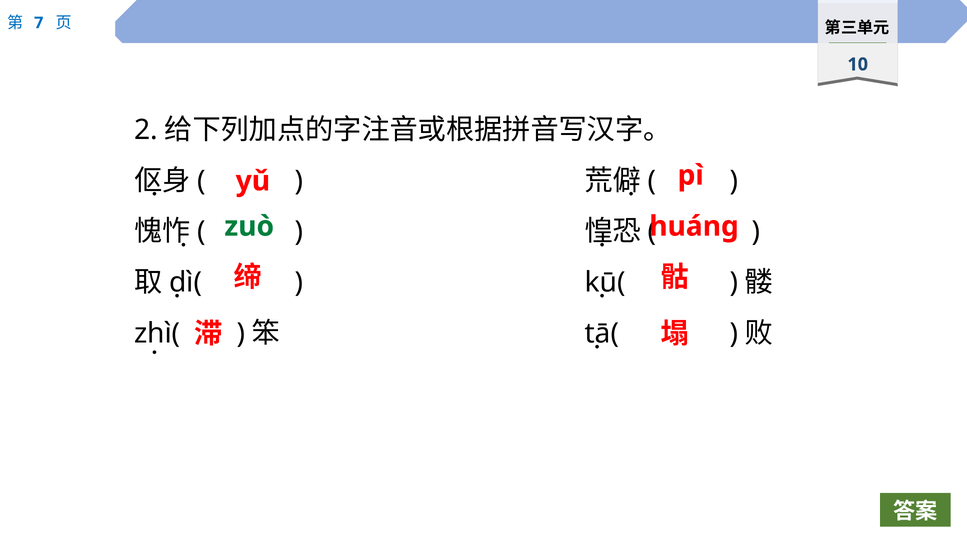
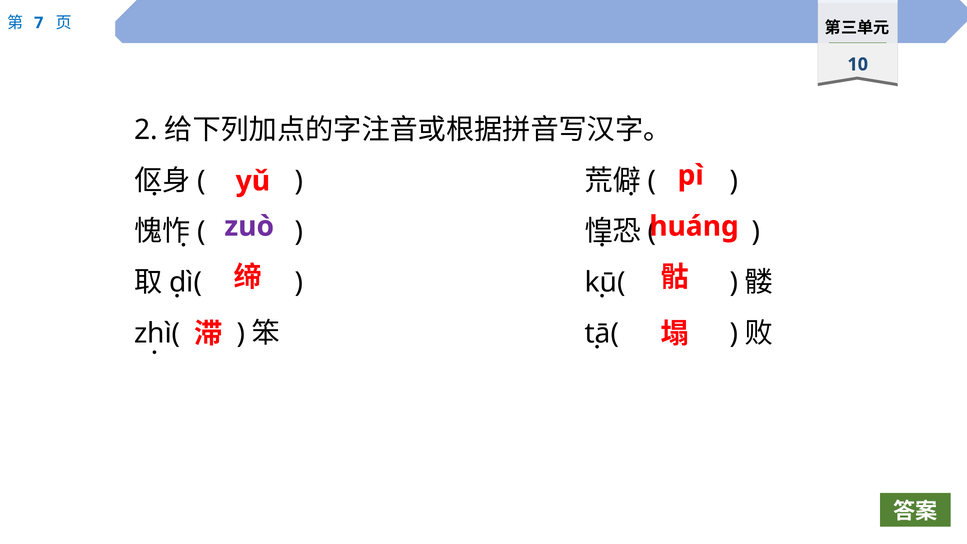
zuò colour: green -> purple (249, 226)
